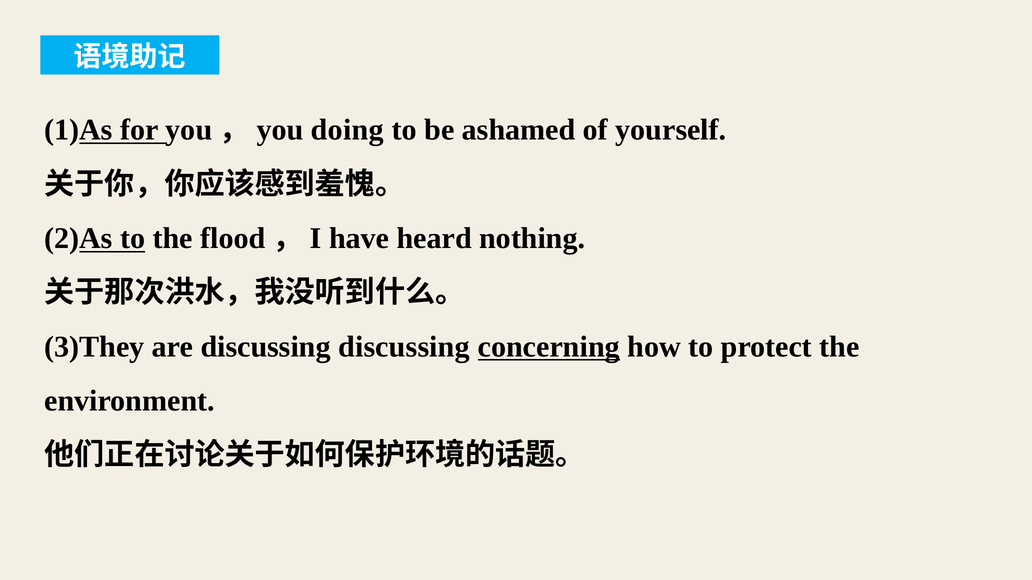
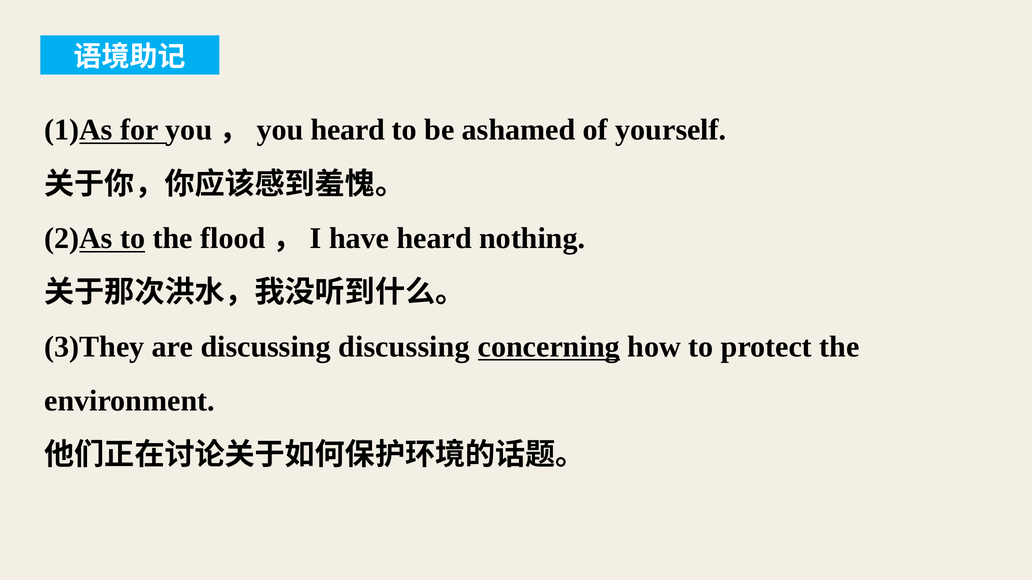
doing: doing -> heard (348, 130)
